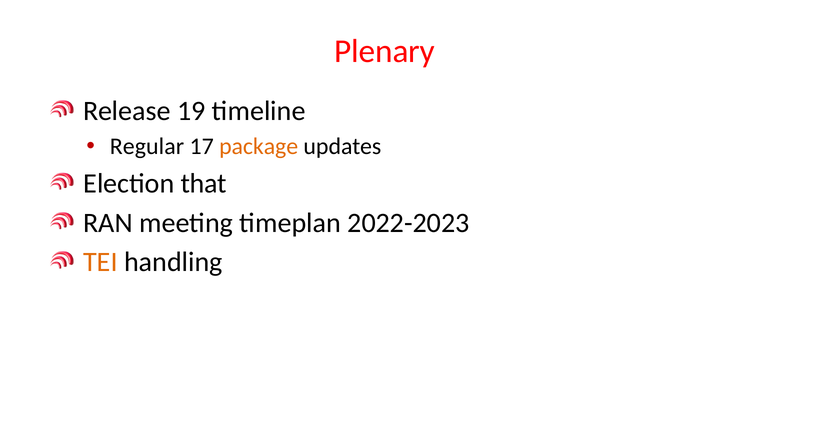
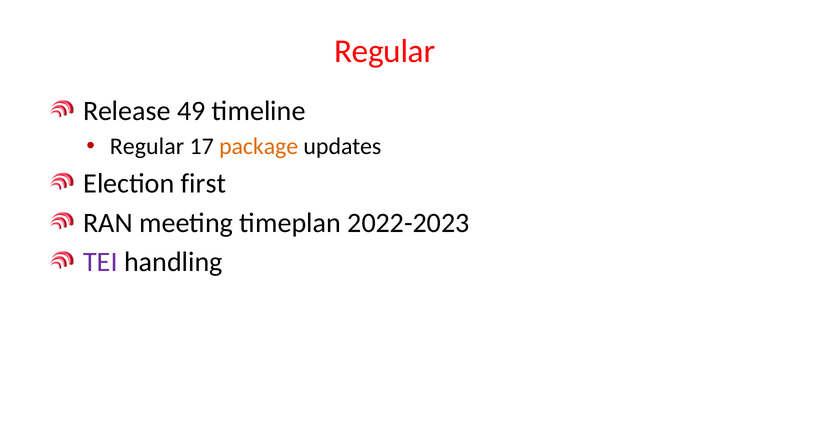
Plenary: Plenary -> Regular (385, 51)
19: 19 -> 49 (191, 111)
that: that -> first (204, 184)
TEI colour: orange -> purple (101, 263)
